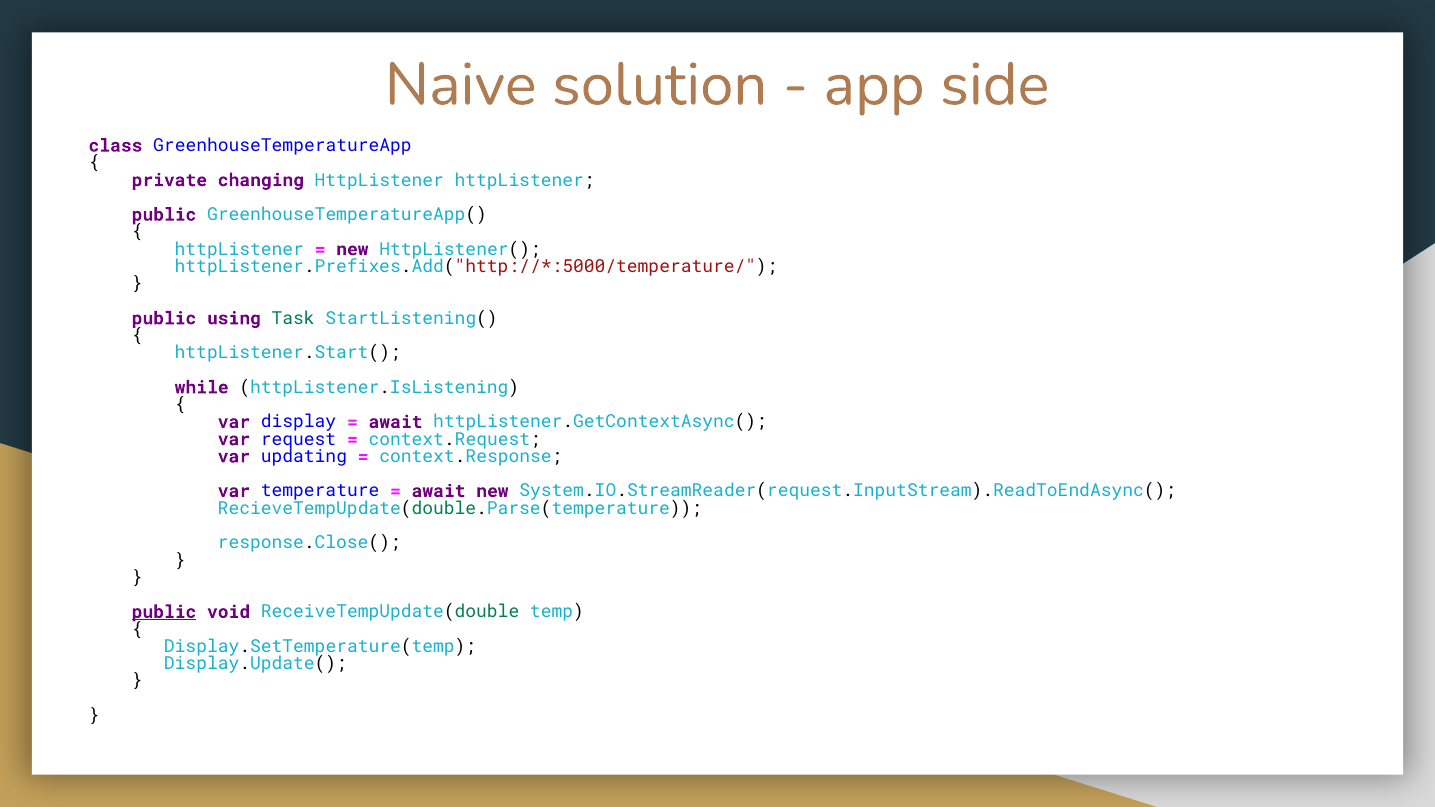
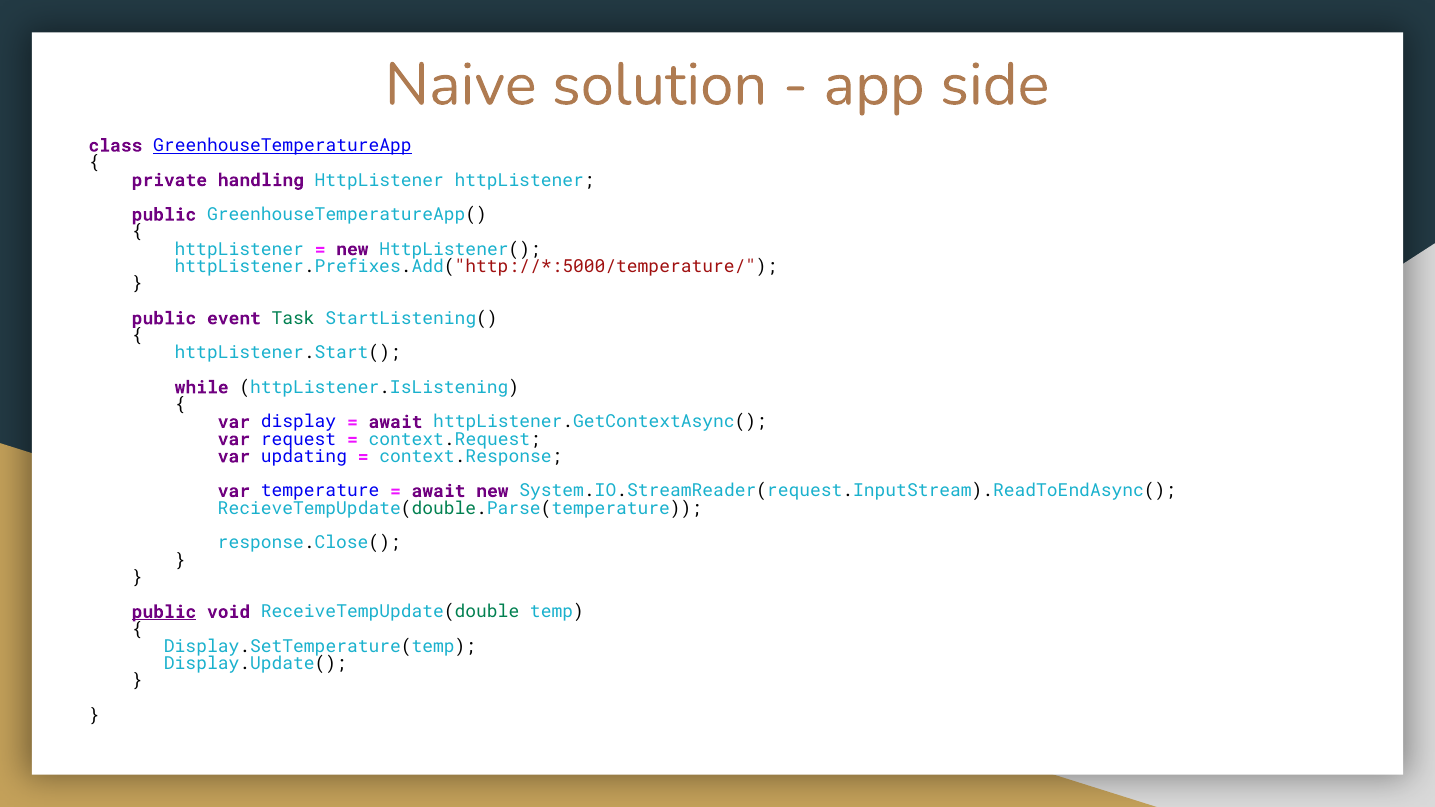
GreenhouseTemperatureApp underline: none -> present (282, 146)
changing: changing -> handling (261, 180)
using: using -> event (234, 318)
